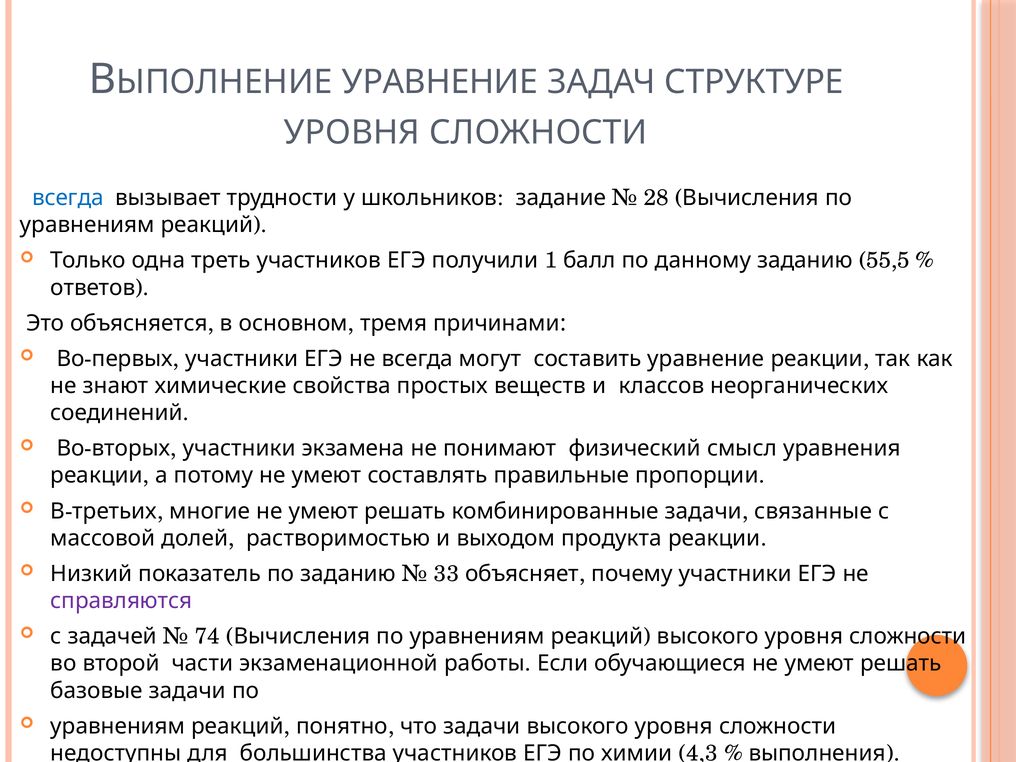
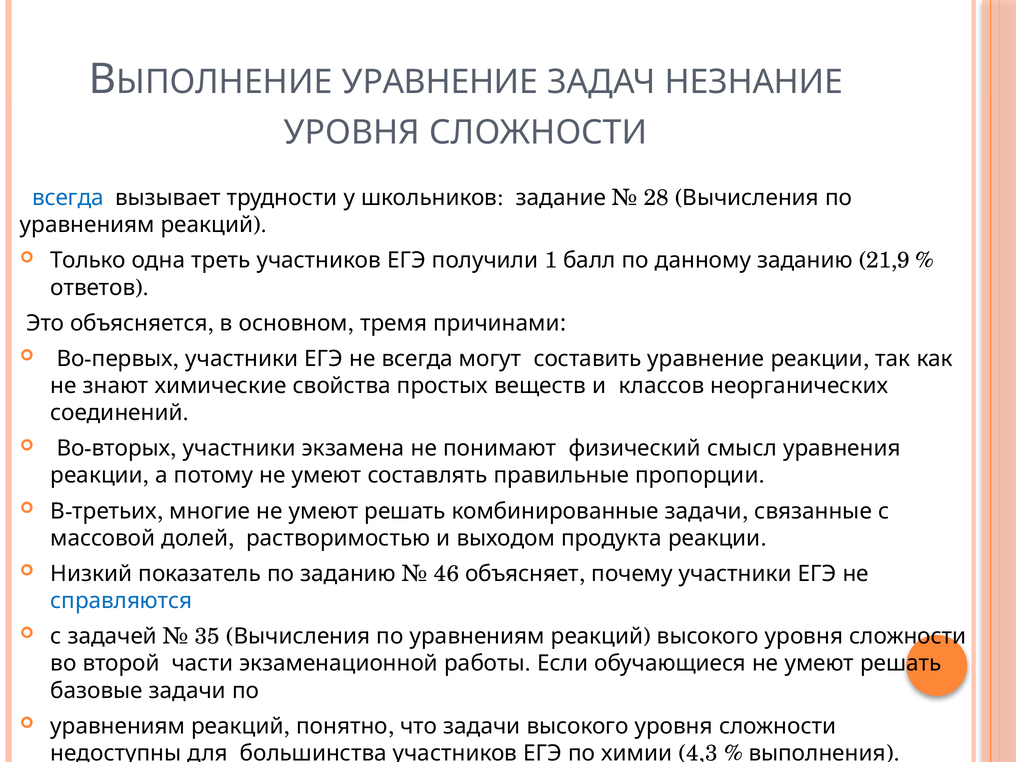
СТРУКТУРЕ: СТРУКТУРЕ -> НЕЗНАНИЕ (754, 82)
55,5: 55,5 -> 21,9 (884, 261)
33: 33 -> 46 (447, 574)
справляются colour: purple -> blue (121, 601)
74: 74 -> 35 (207, 636)
